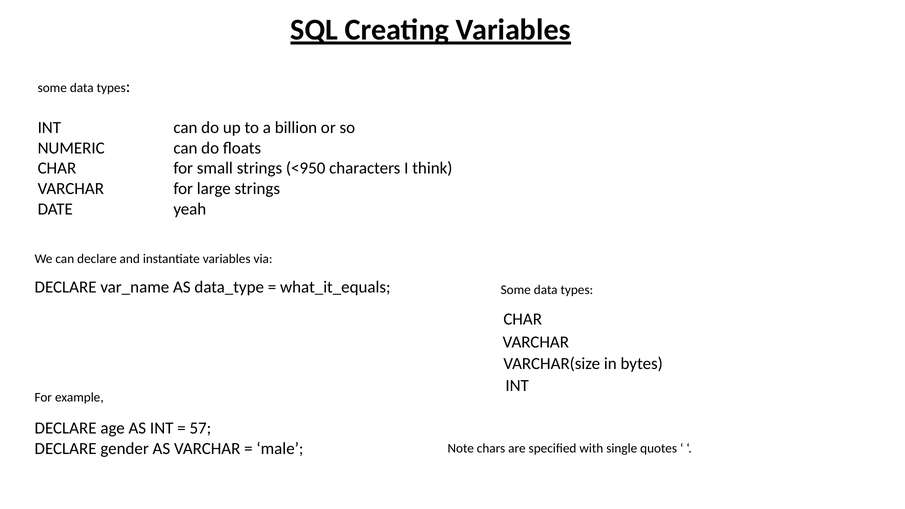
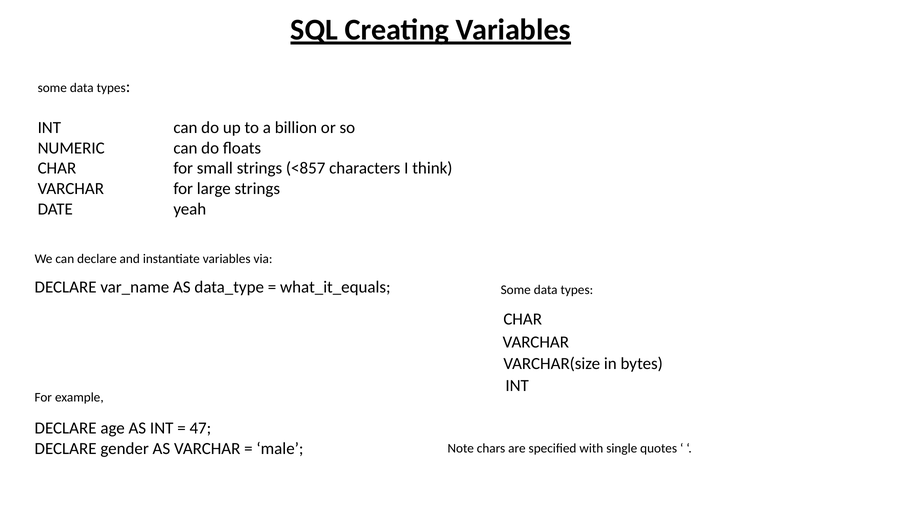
<950: <950 -> <857 (306, 168)
57: 57 -> 47 (200, 428)
